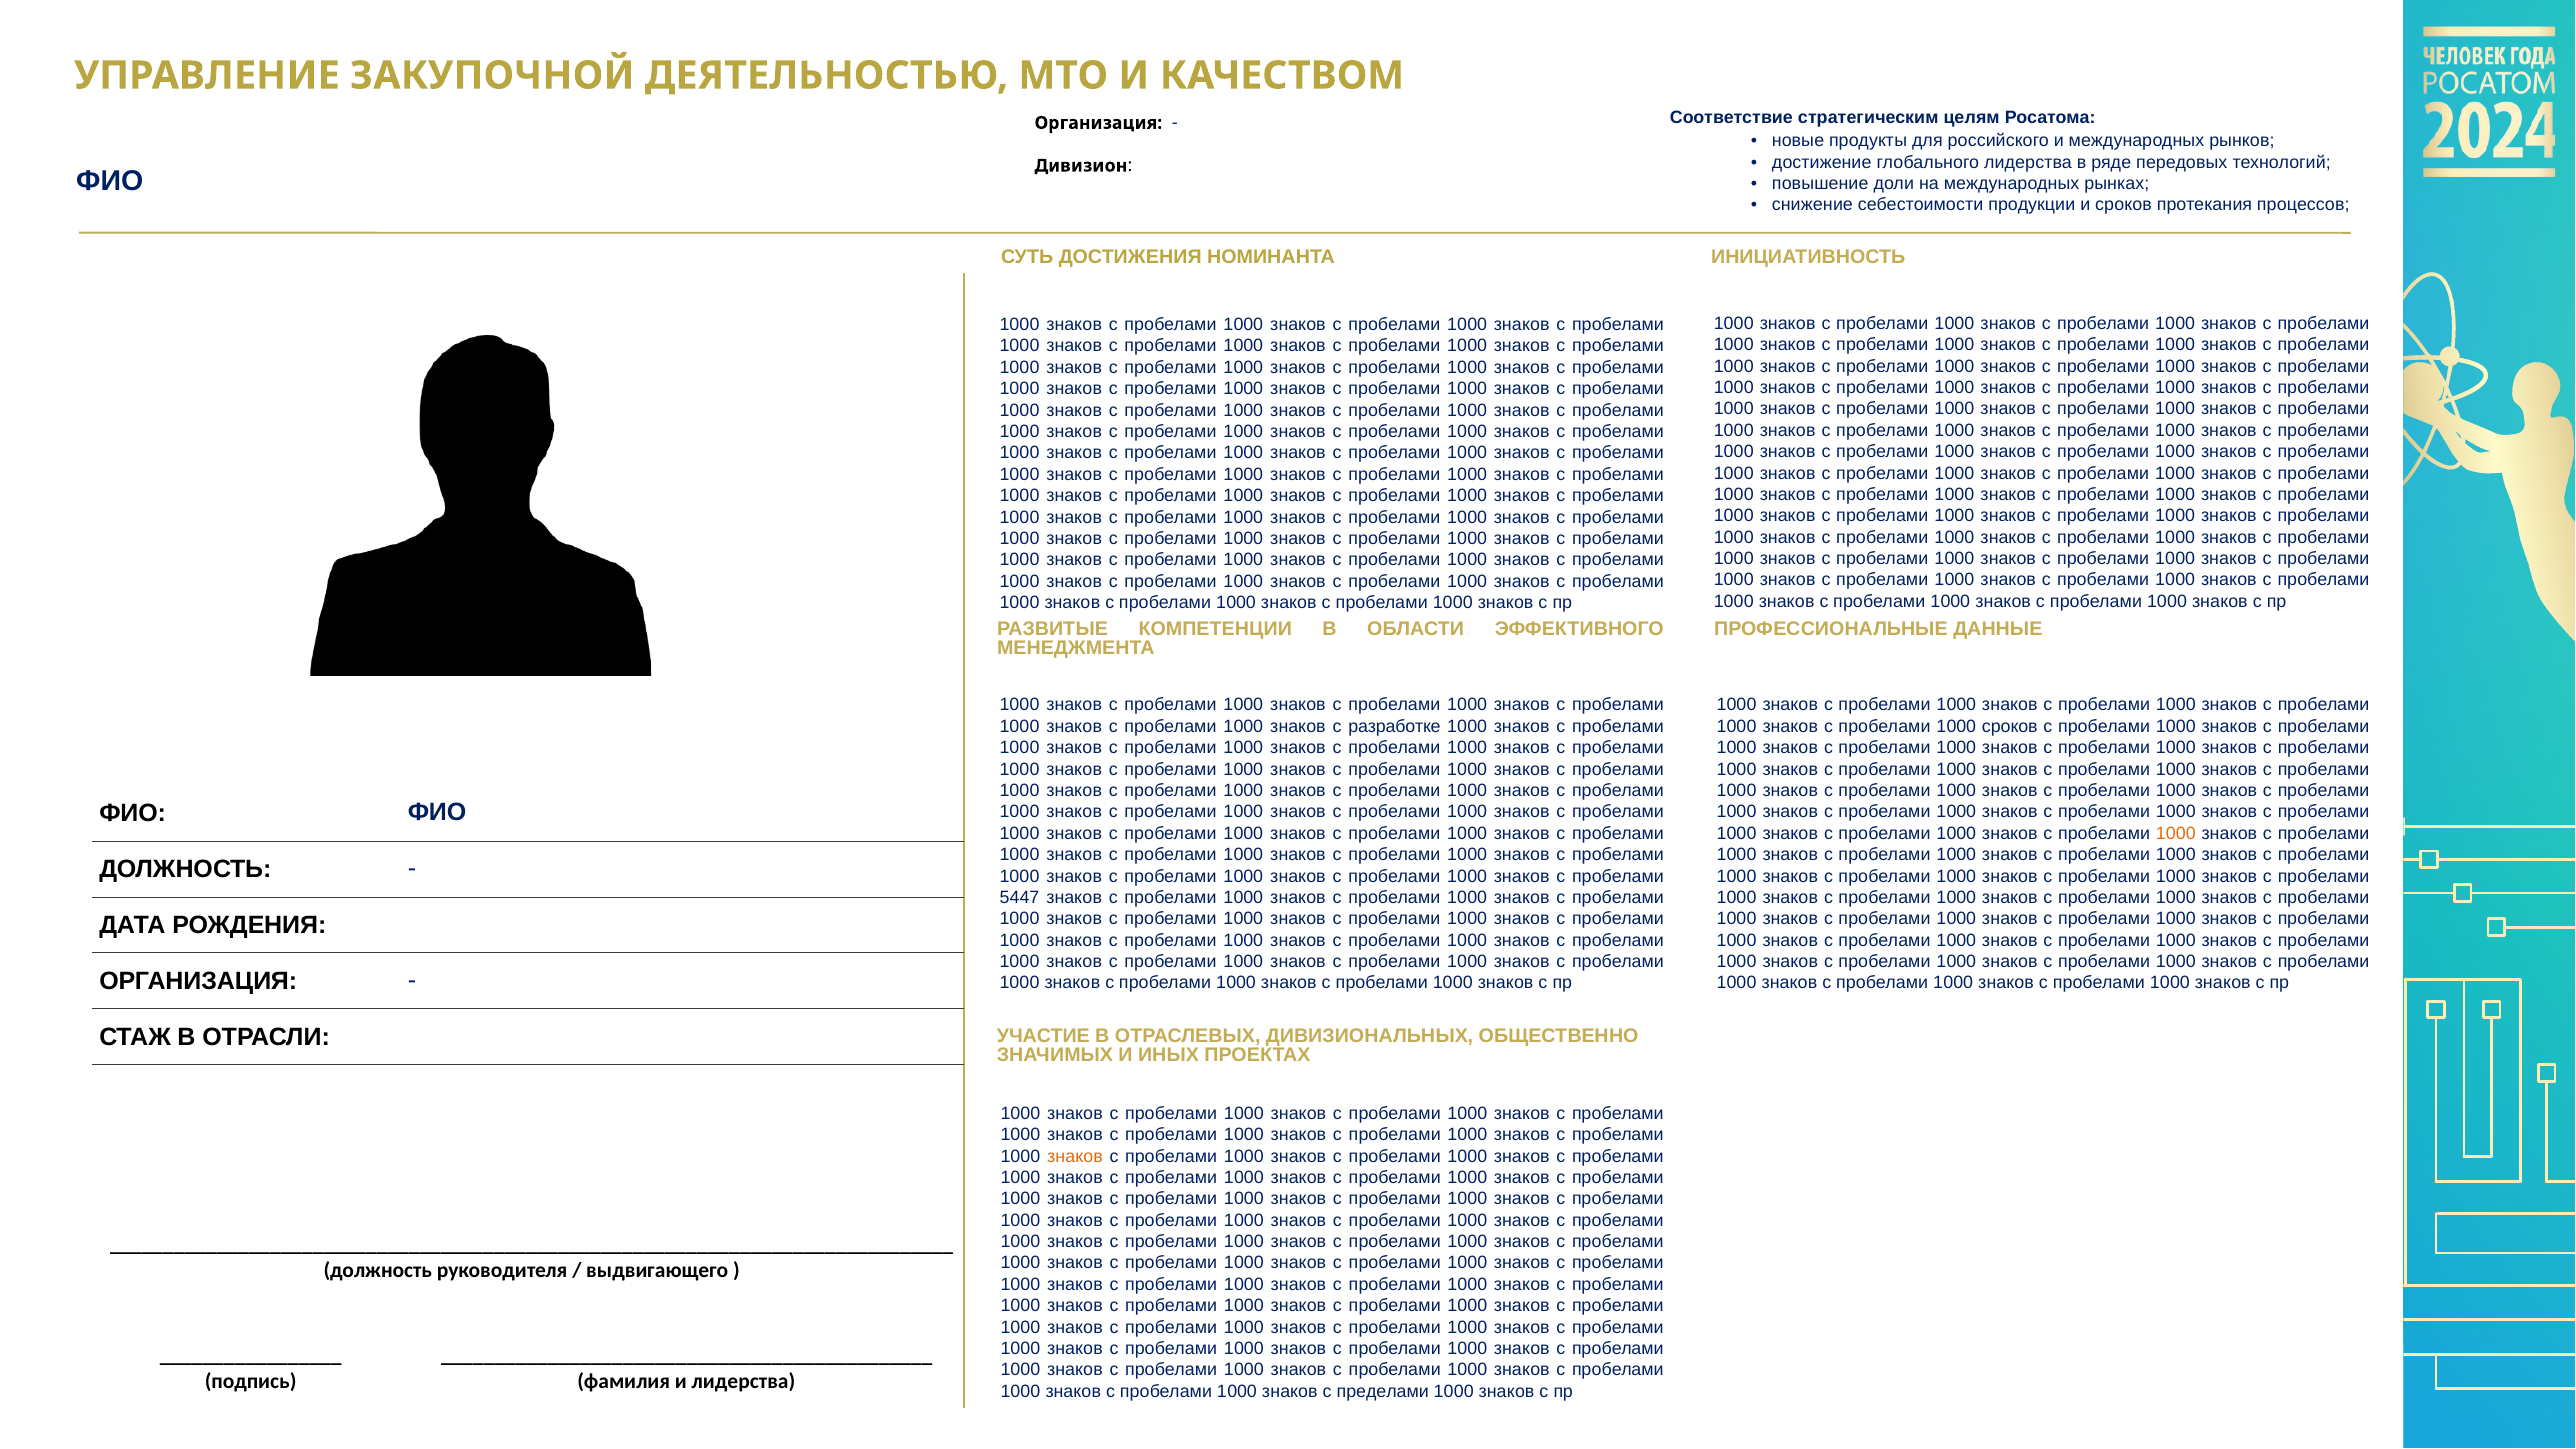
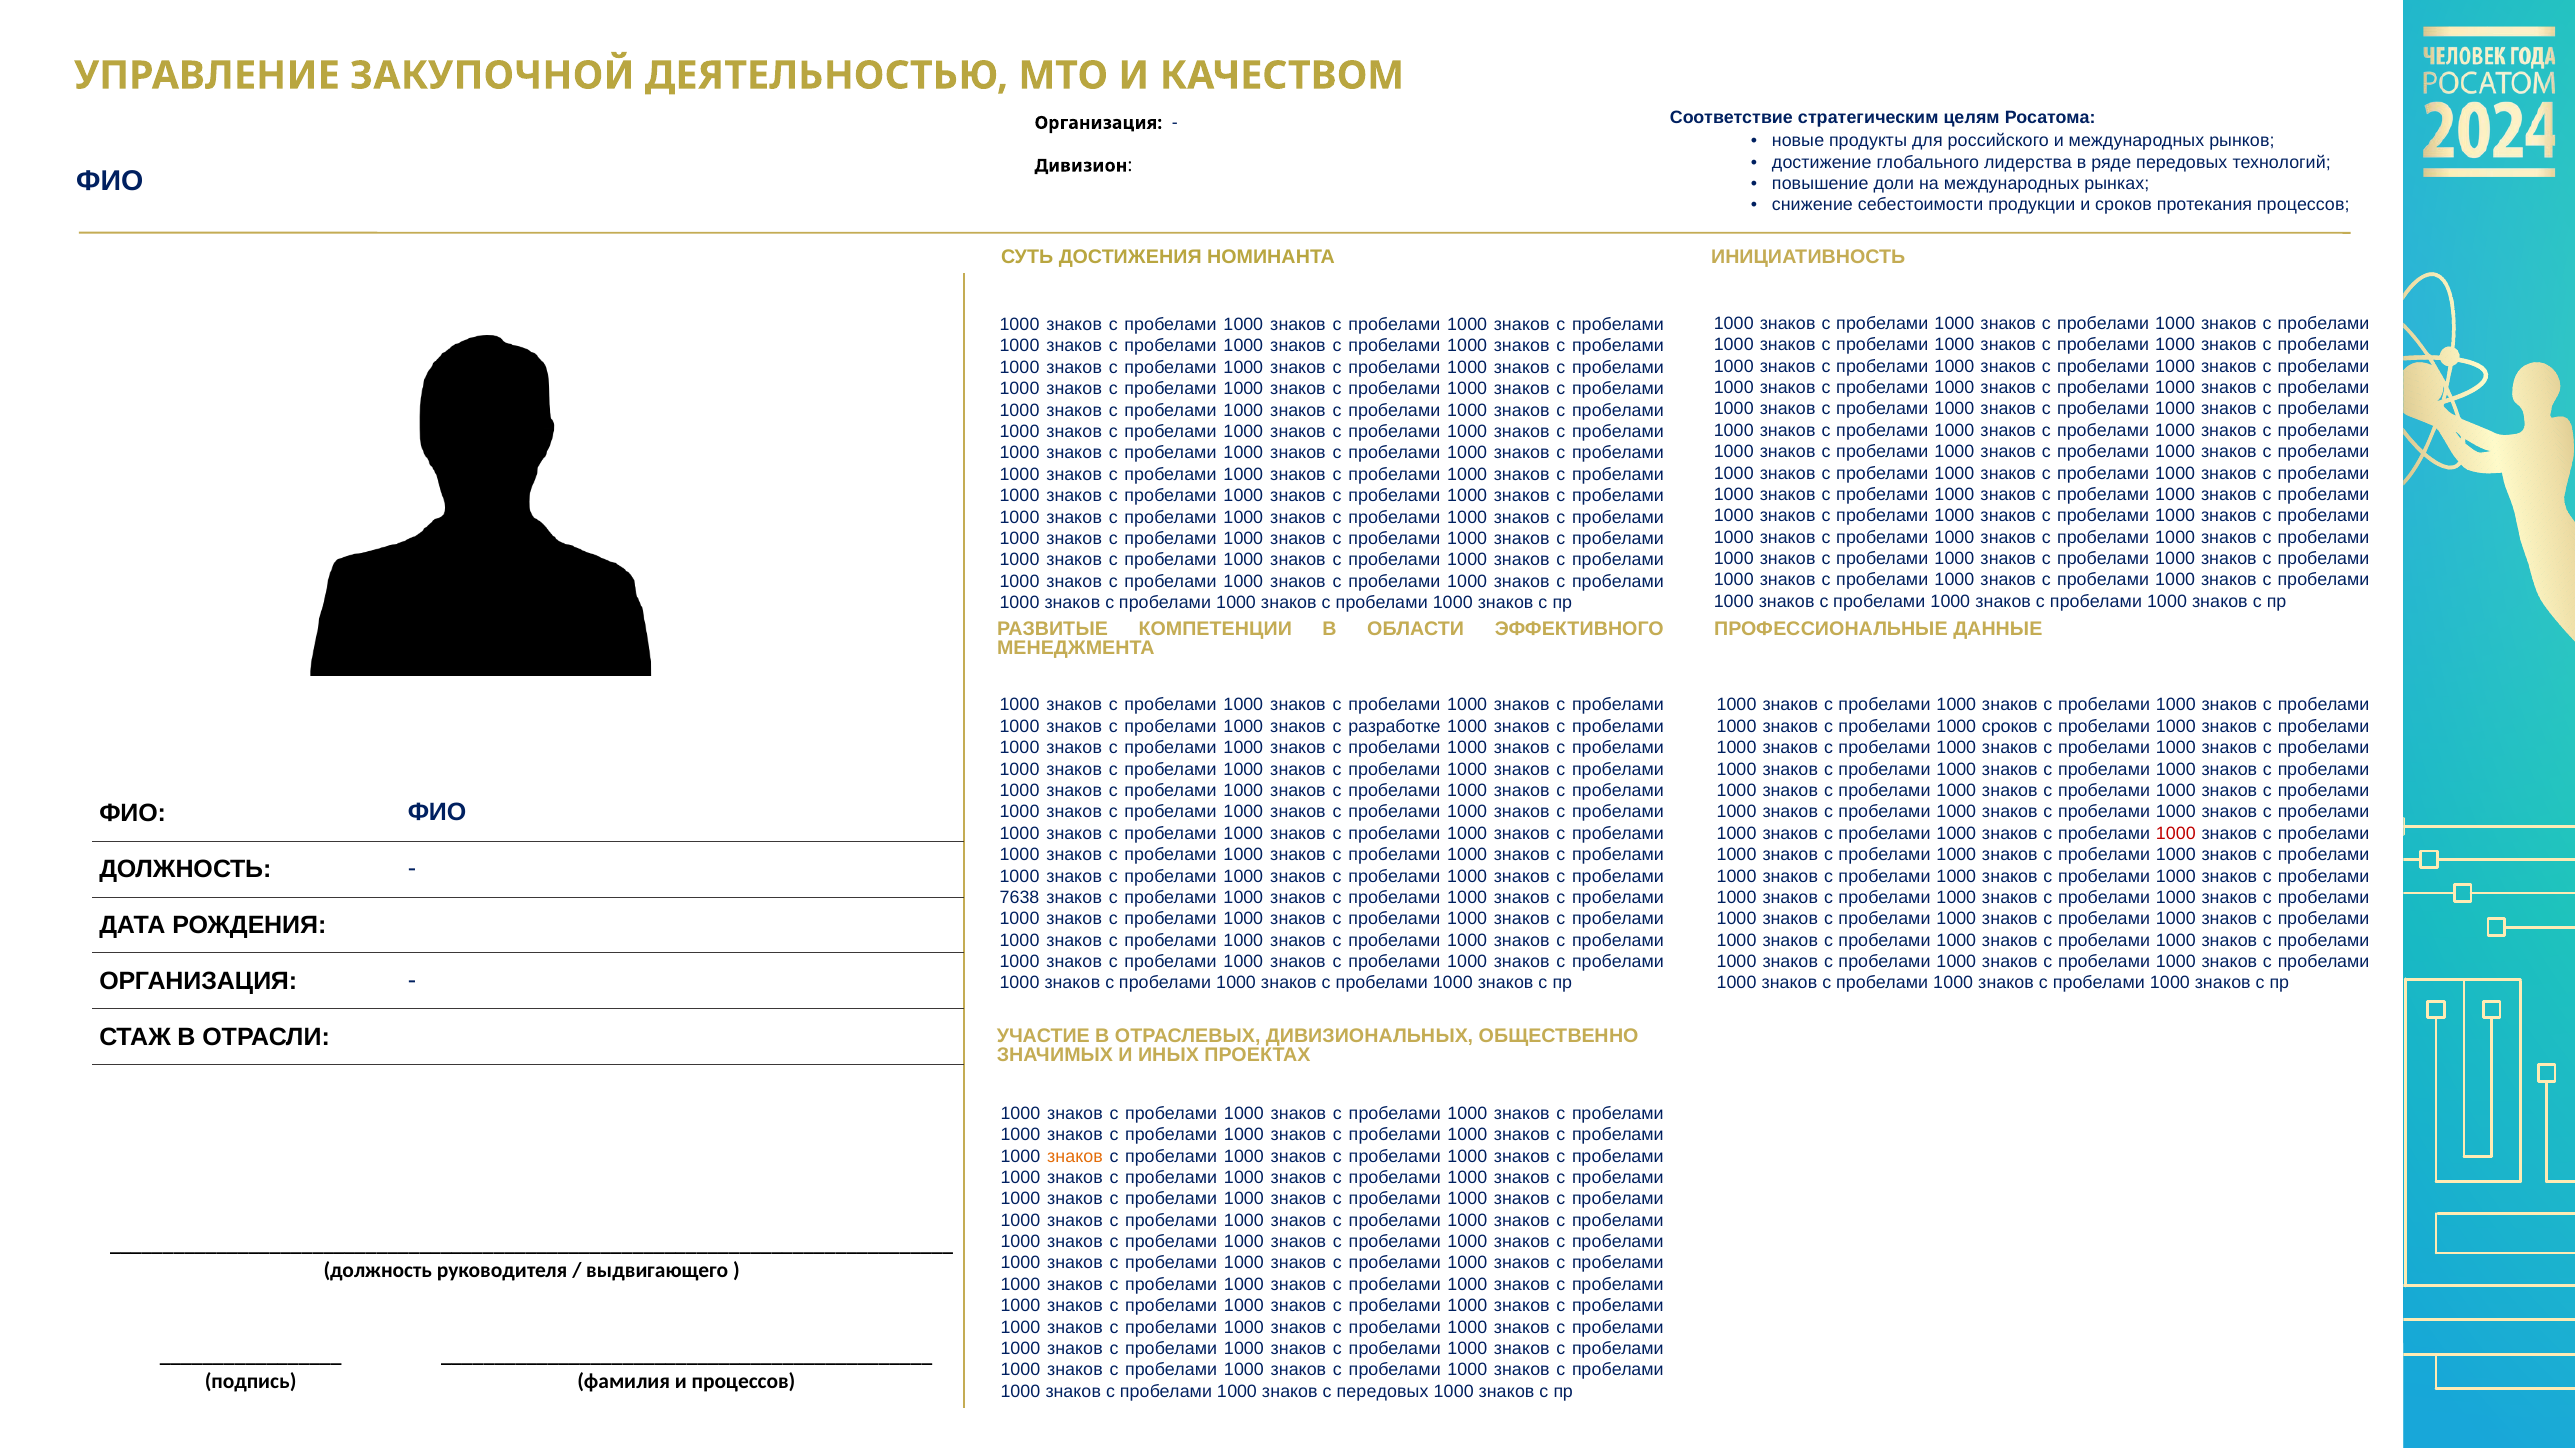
1000 colour: orange -> red (2176, 833)
5447: 5447 -> 7638 (1020, 898)
и лидерства: лидерства -> процессов (743, 1382)
с пределами: пределами -> передовых (1383, 1391)
